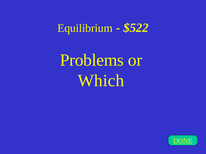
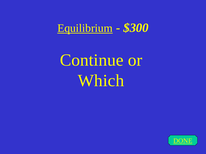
Equilibrium underline: none -> present (85, 28)
$522: $522 -> $300 (136, 28)
Problems: Problems -> Continue (92, 60)
